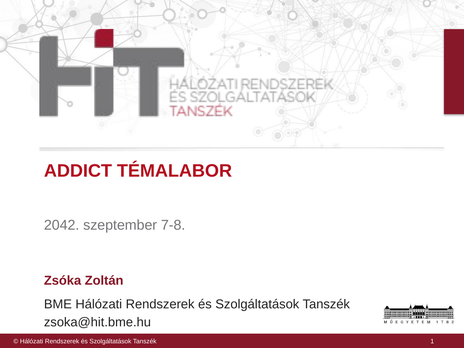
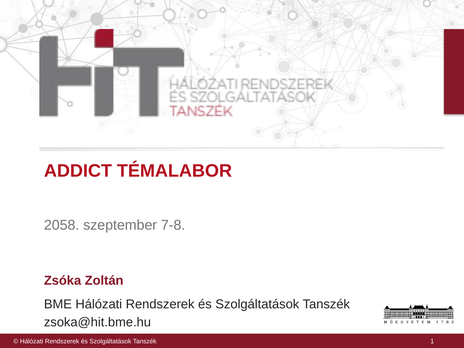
2042: 2042 -> 2058 (62, 225)
